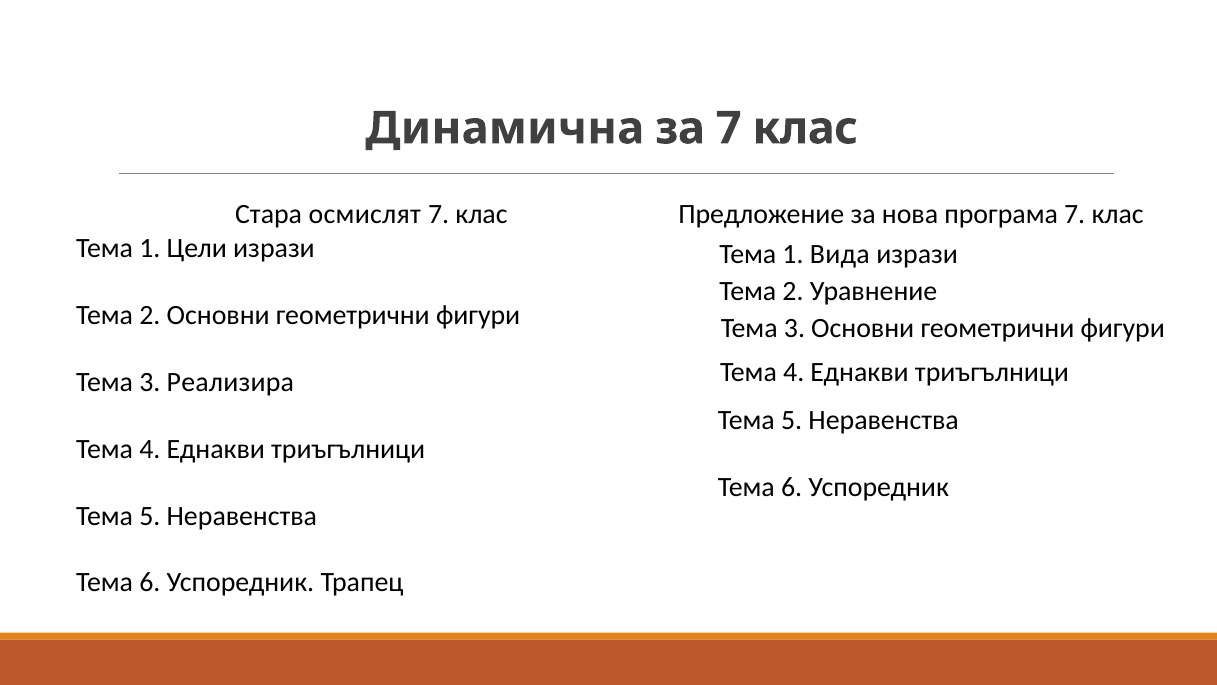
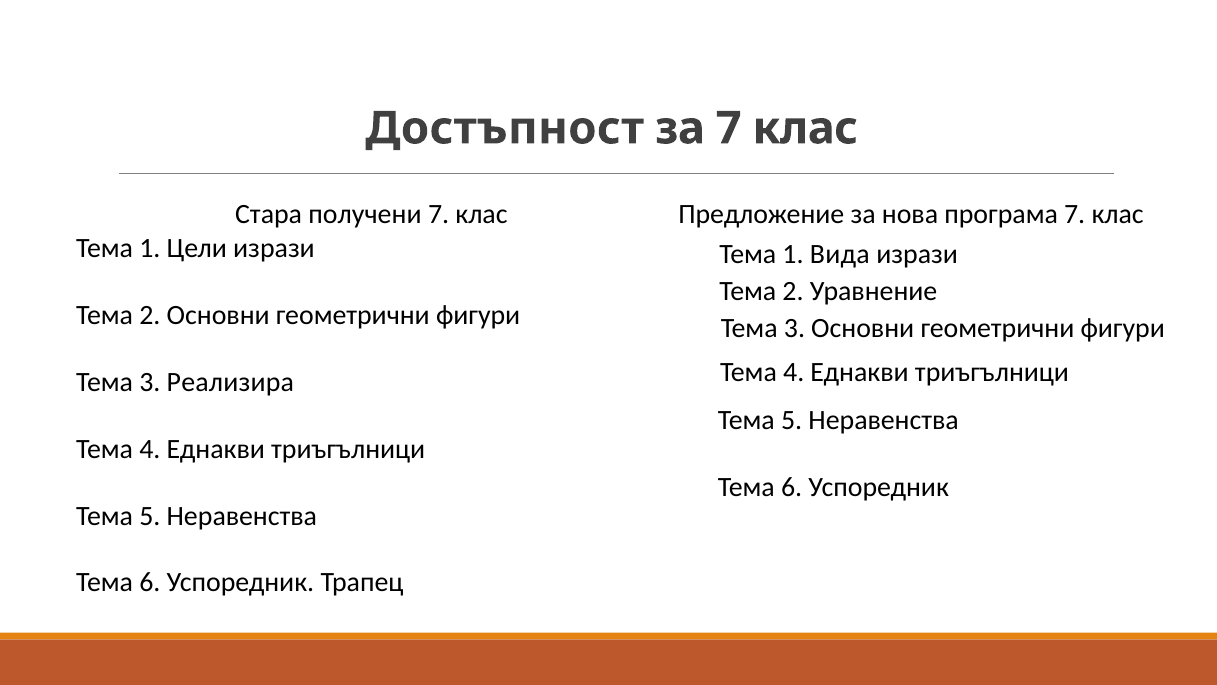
Динамична: Динамична -> Достъпност (505, 128)
осмислят: осмислят -> получени (365, 214)
